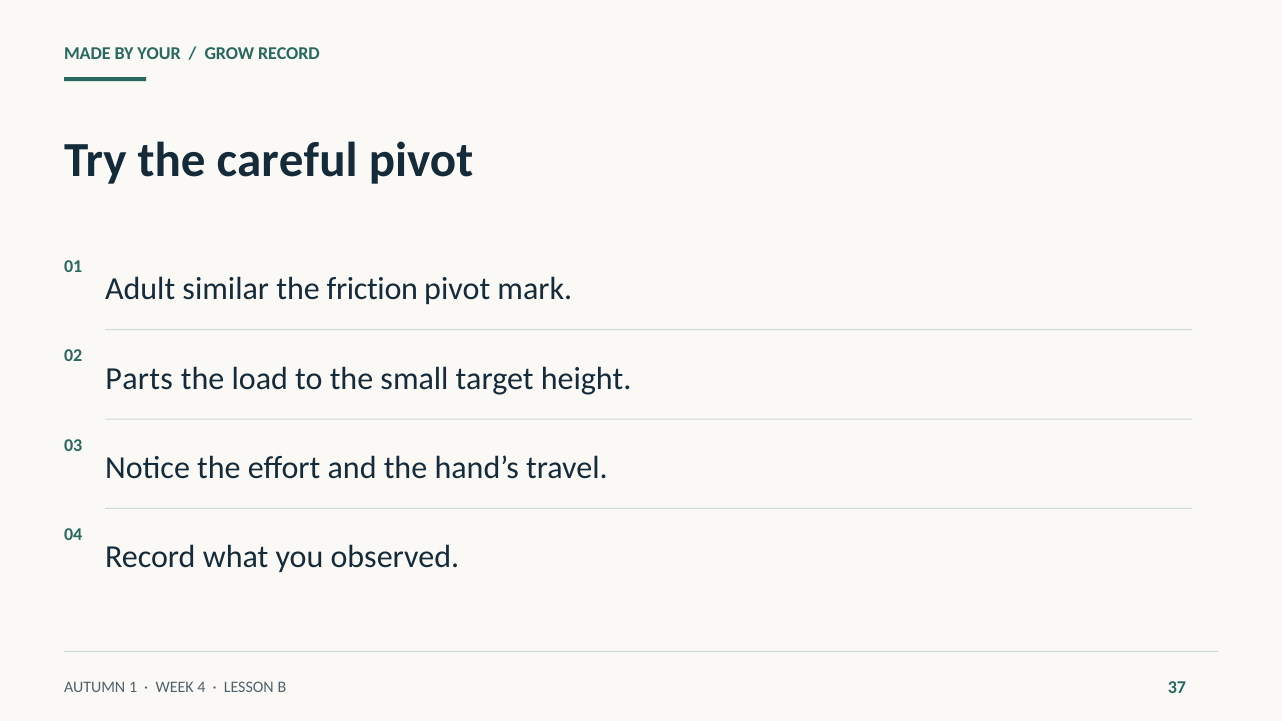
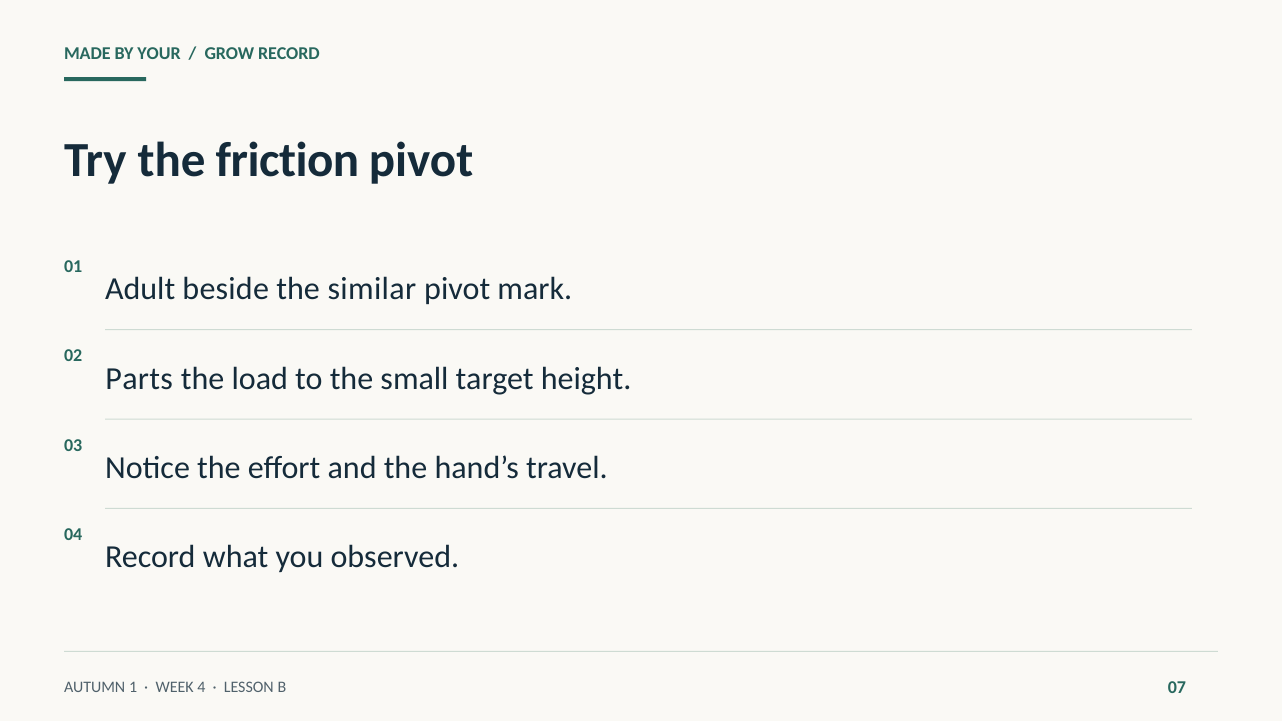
careful: careful -> friction (287, 160)
similar: similar -> beside (226, 289)
friction: friction -> similar (372, 289)
37: 37 -> 07 (1177, 687)
